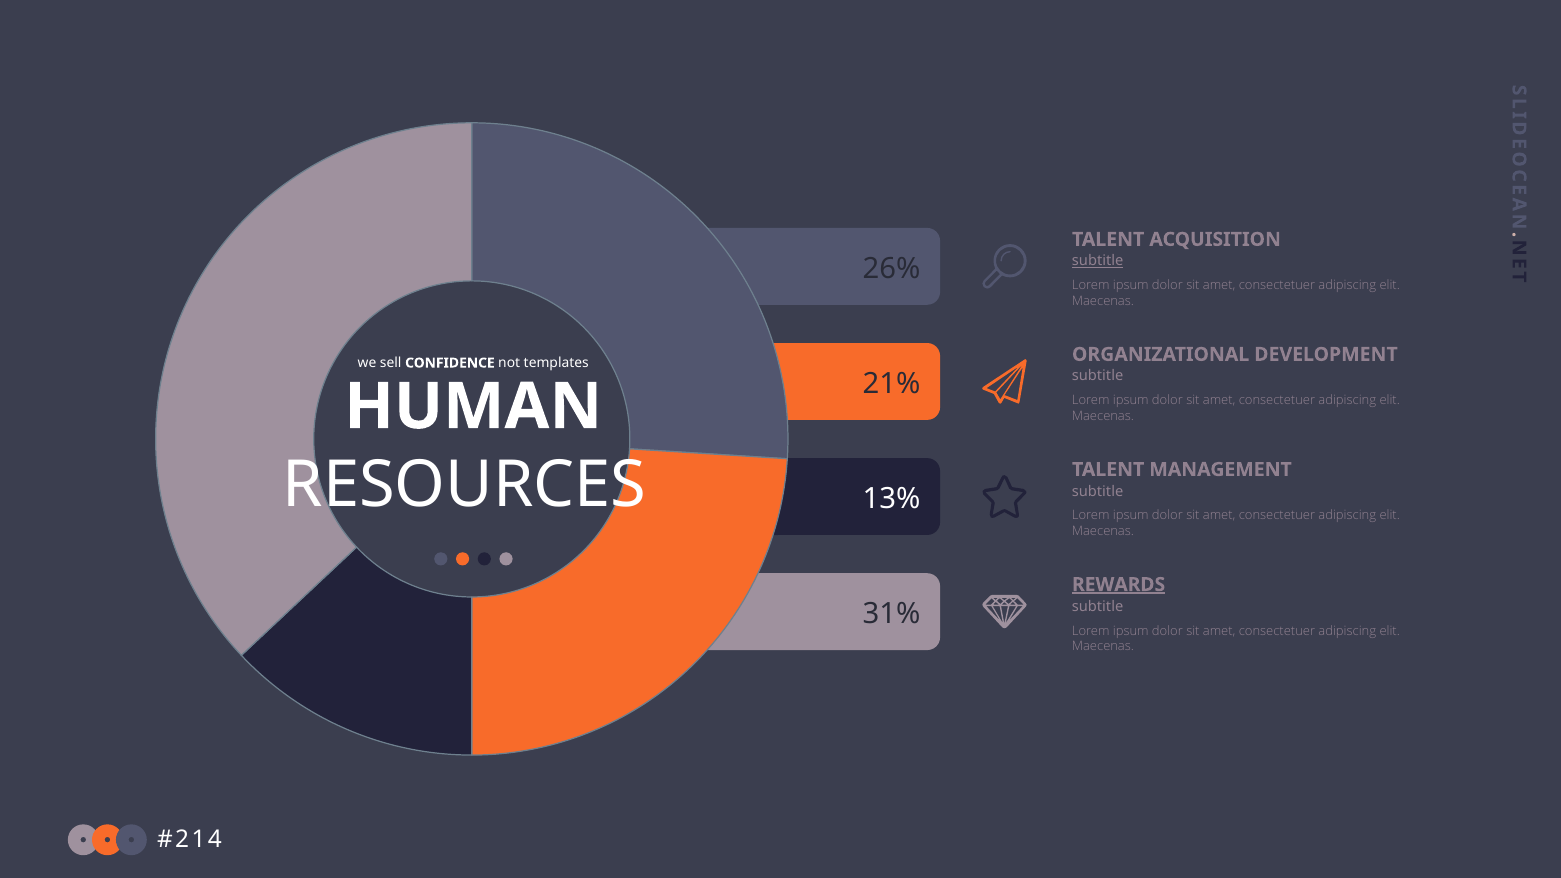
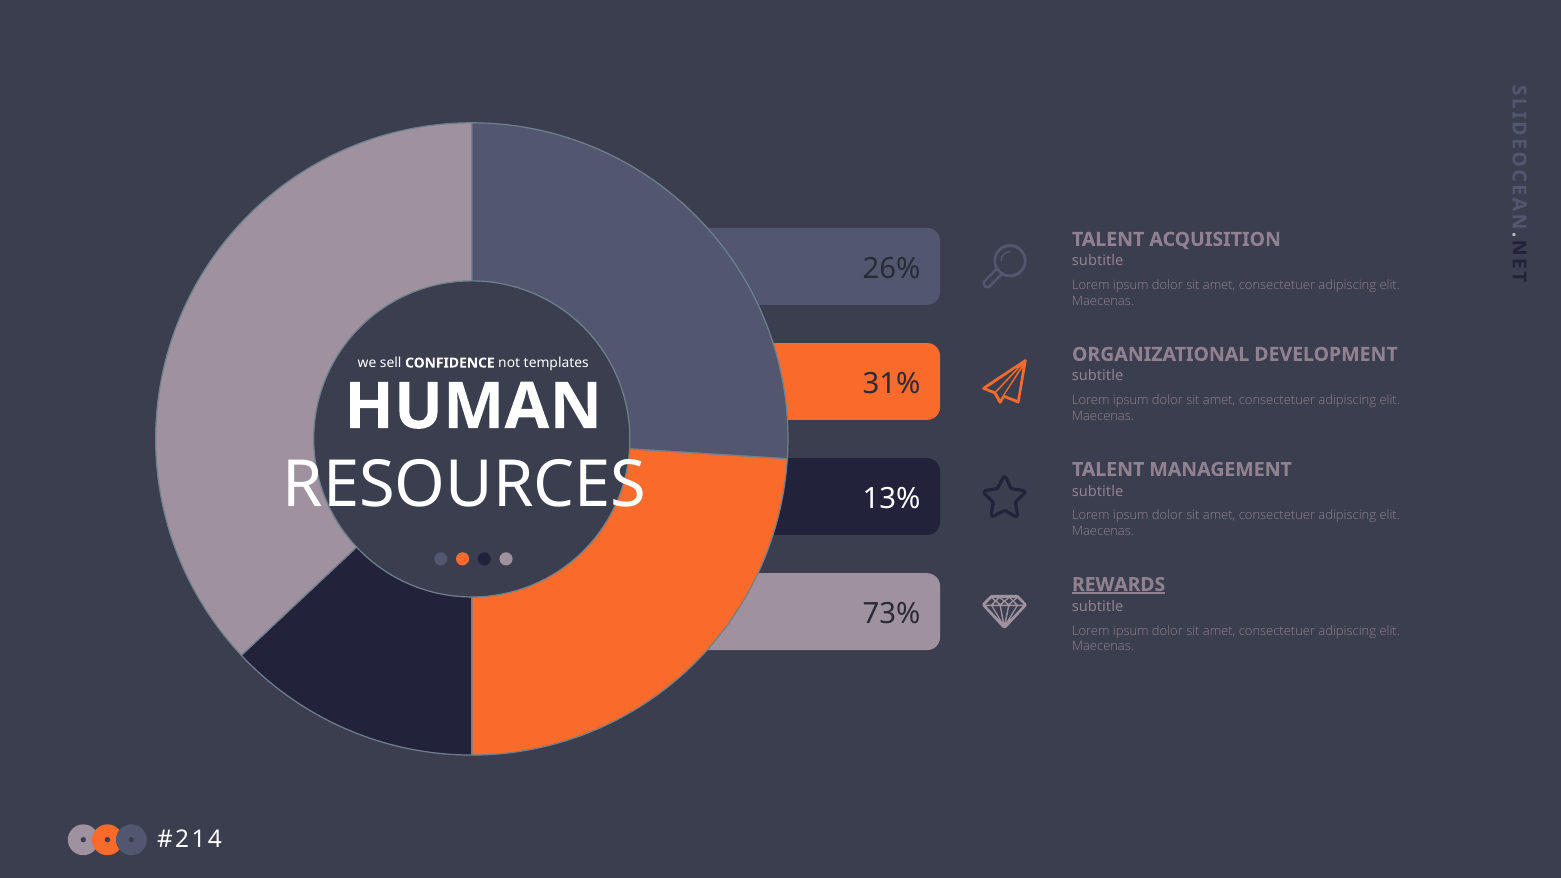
subtitle underline: present -> none (1098, 261)
21%: 21% -> 31% (891, 384)
31%: 31% -> 73% (891, 614)
